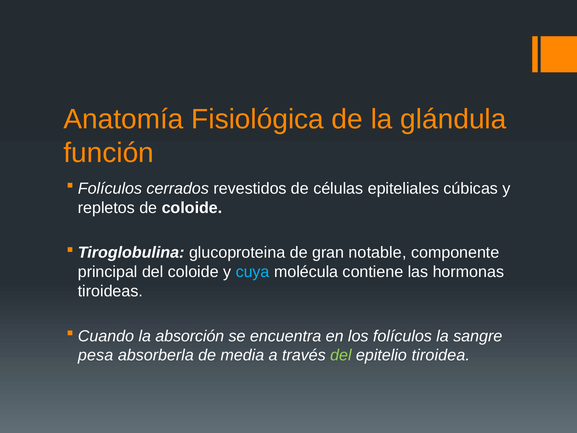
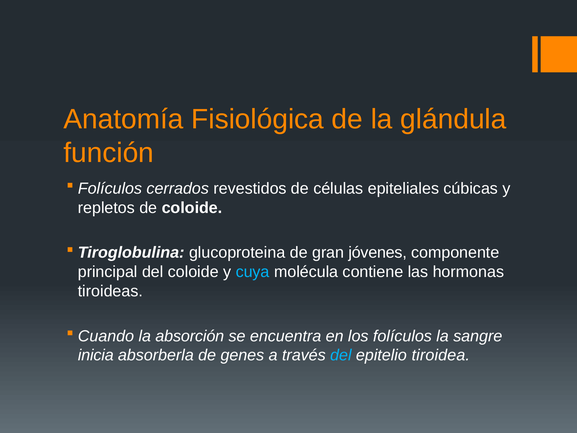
notable: notable -> jóvenes (378, 253)
pesa: pesa -> inicia (96, 355)
media: media -> genes (242, 355)
del colour: light green -> light blue (341, 355)
